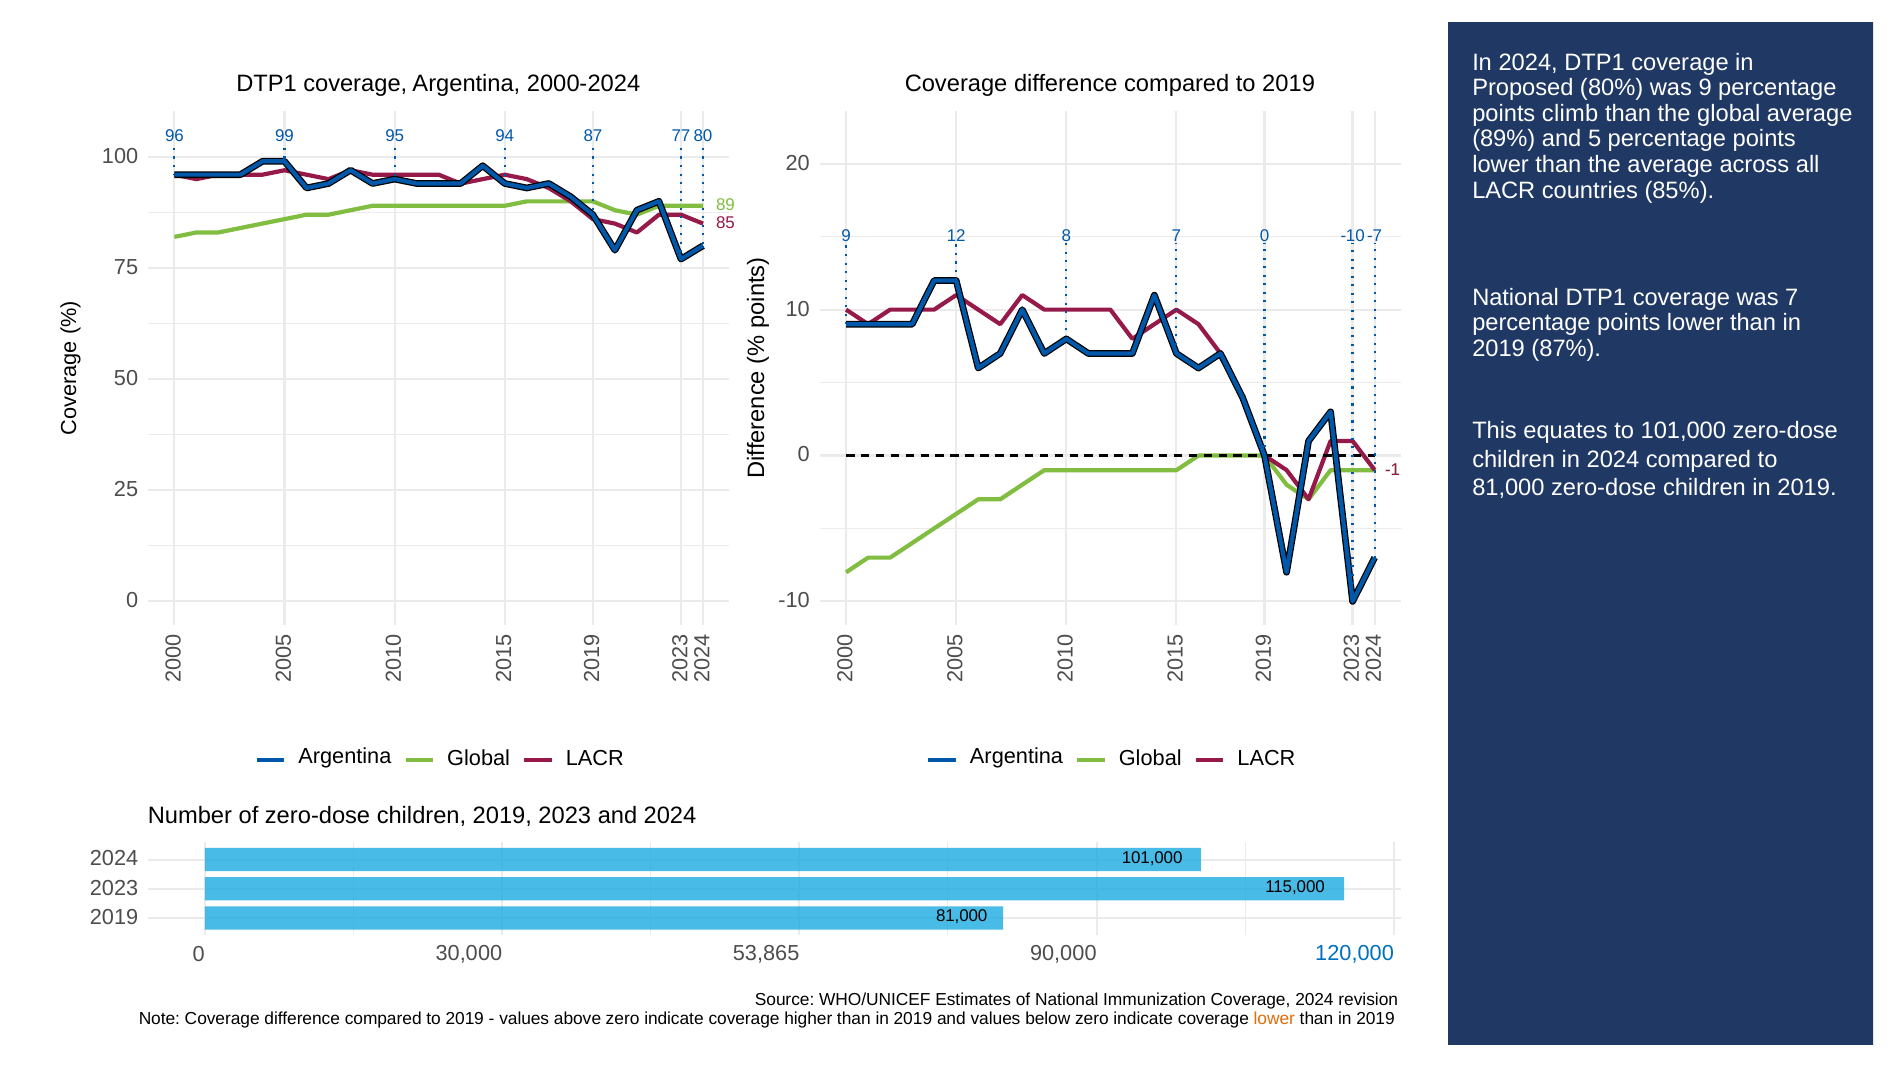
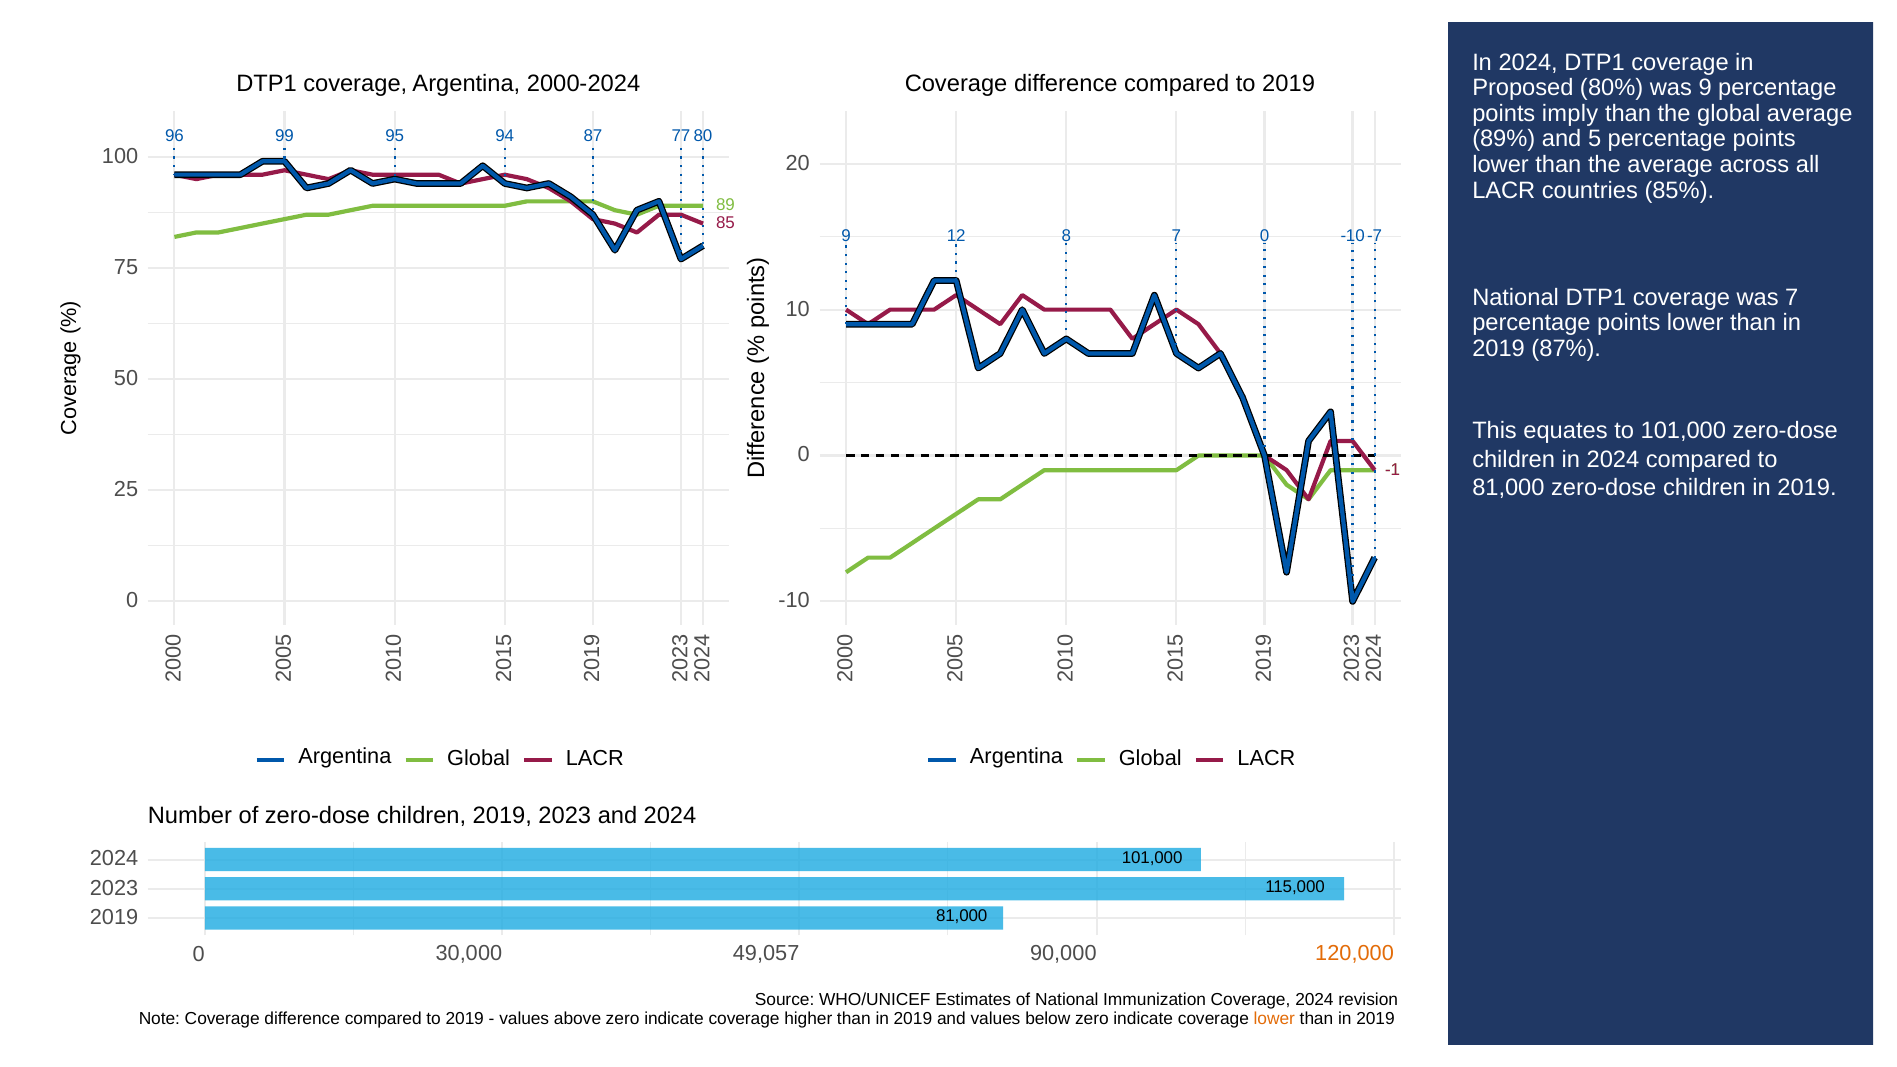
climb: climb -> imply (1570, 114)
53,865: 53,865 -> 49,057 (766, 953)
120,000 colour: blue -> orange (1355, 953)
